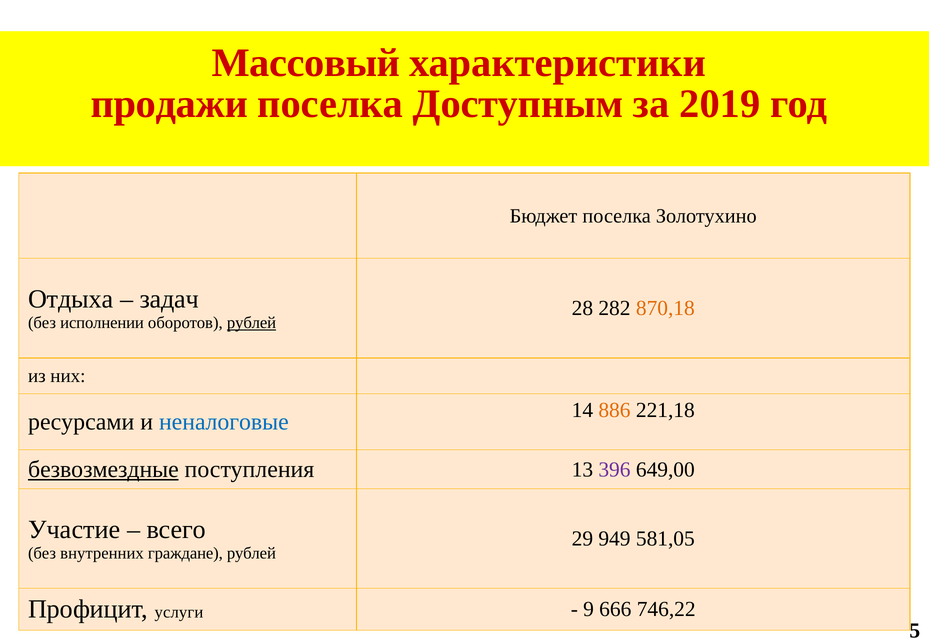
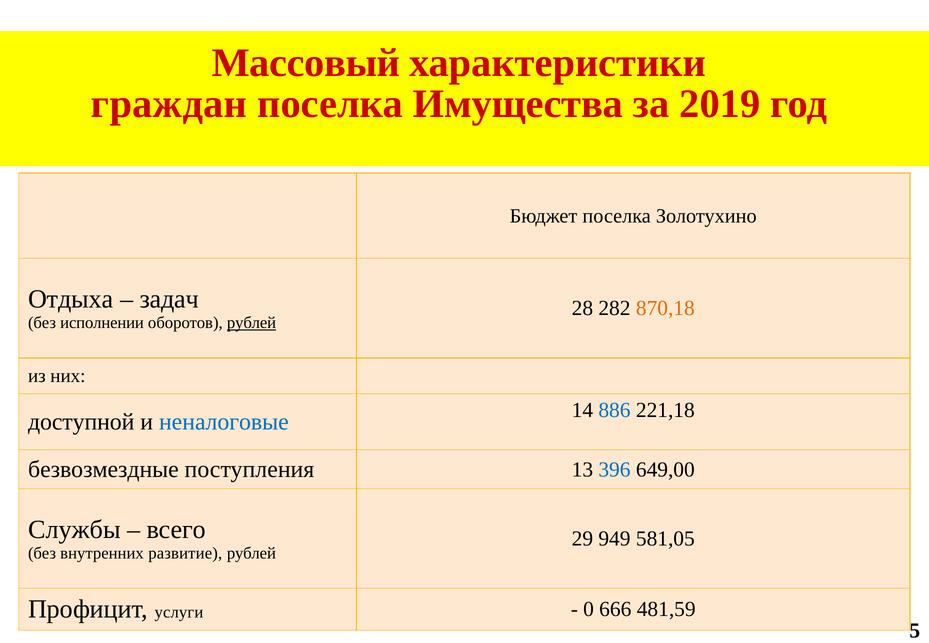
продажи: продажи -> граждан (169, 104)
Доступным: Доступным -> Имущества (518, 104)
886 colour: orange -> blue (614, 410)
ресурсами: ресурсами -> доступной (81, 422)
безвозмездные underline: present -> none (103, 470)
396 colour: purple -> blue (614, 470)
Участие: Участие -> Службы (74, 530)
граждане: граждане -> развитие (185, 553)
9: 9 -> 0 (589, 610)
746,22: 746,22 -> 481,59 (666, 610)
